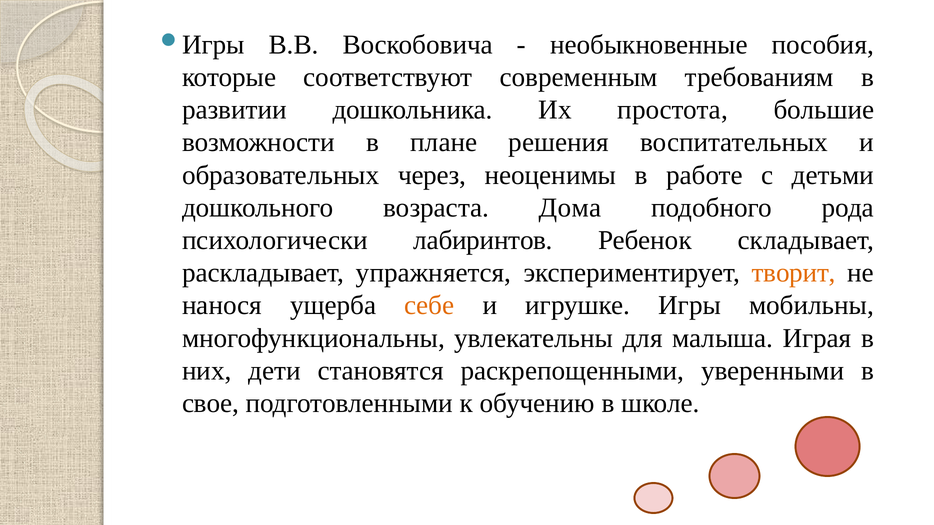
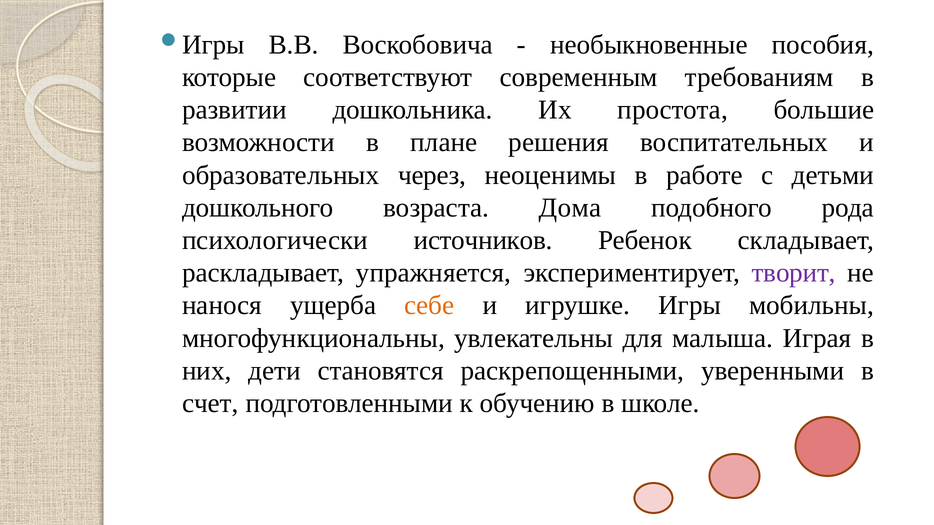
лабиринтов: лабиринтов -> источников (483, 240)
творит colour: orange -> purple (794, 273)
свое: свое -> счет (210, 404)
